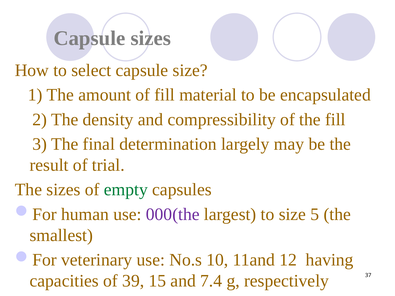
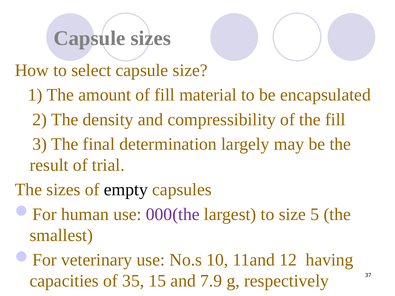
empty colour: green -> black (126, 190)
39: 39 -> 35 (133, 281)
7.4: 7.4 -> 7.9 (211, 281)
